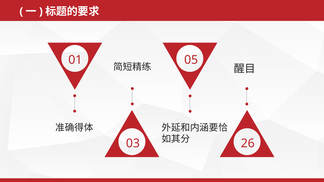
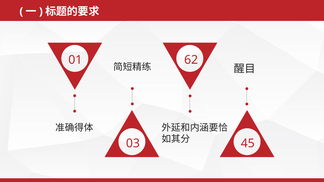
05: 05 -> 62 (191, 60)
26: 26 -> 45 (248, 143)
